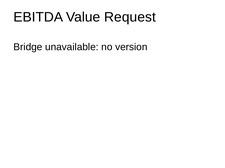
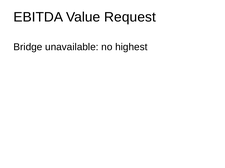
version: version -> highest (131, 47)
